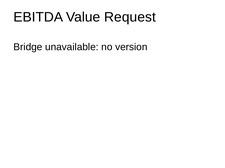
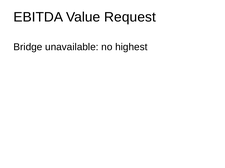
version: version -> highest (131, 47)
